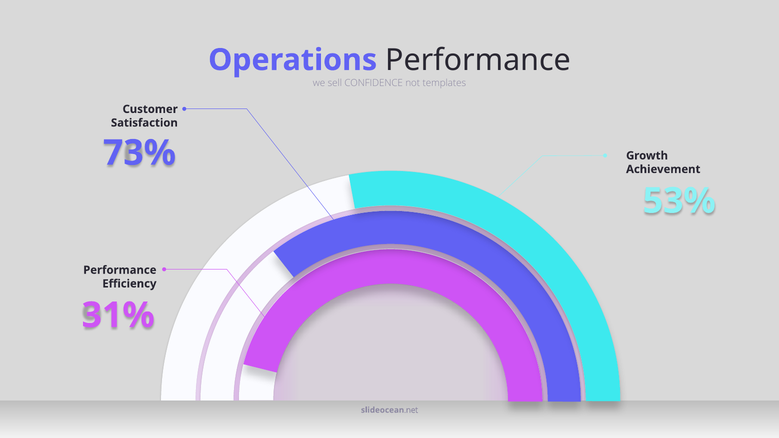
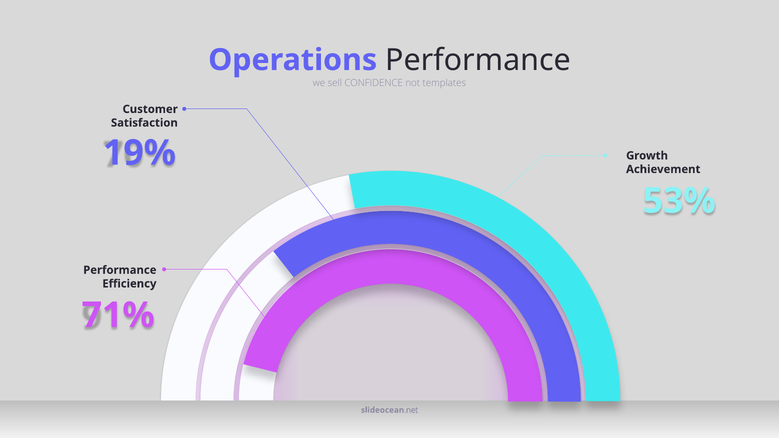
73%: 73% -> 19% (139, 153)
31%: 31% -> 71% (118, 315)
